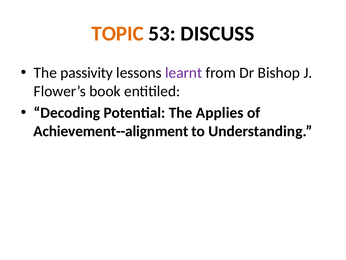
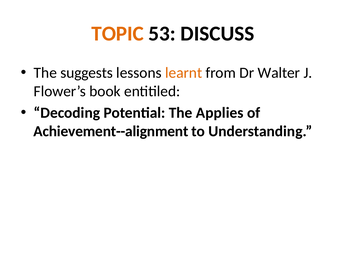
passivity: passivity -> suggests (87, 73)
learnt colour: purple -> orange (184, 73)
Bishop: Bishop -> Walter (279, 73)
